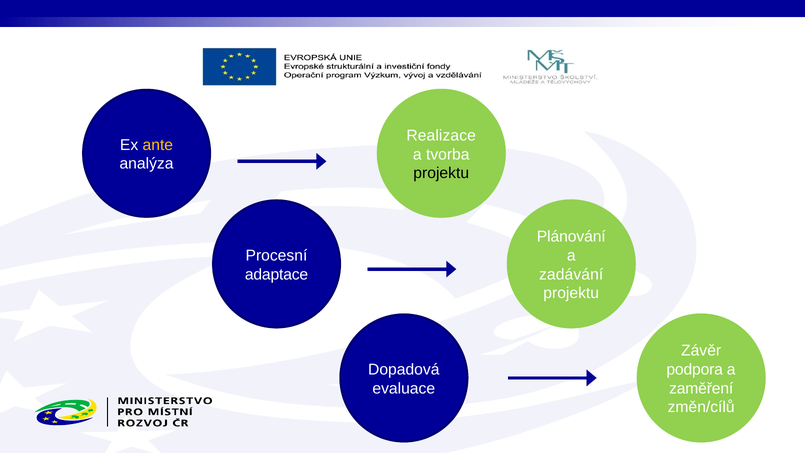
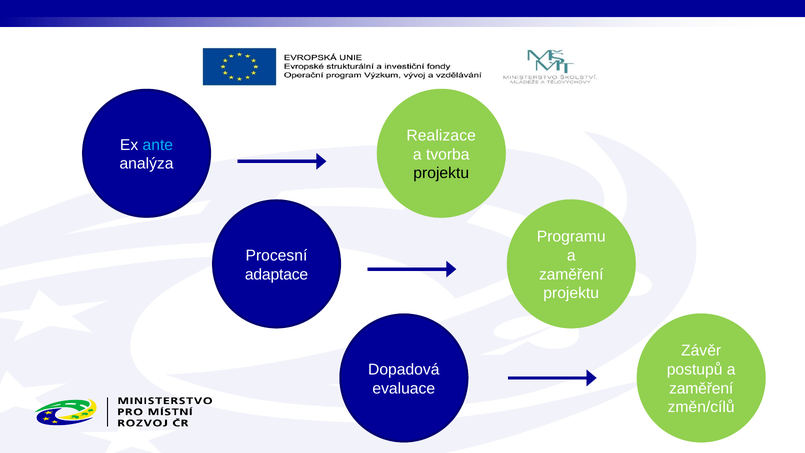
ante colour: yellow -> light blue (158, 145)
Plánování: Plánování -> Programu (571, 237)
zadávání: zadávání -> zaměření (571, 274)
podpora: podpora -> postupů (695, 369)
